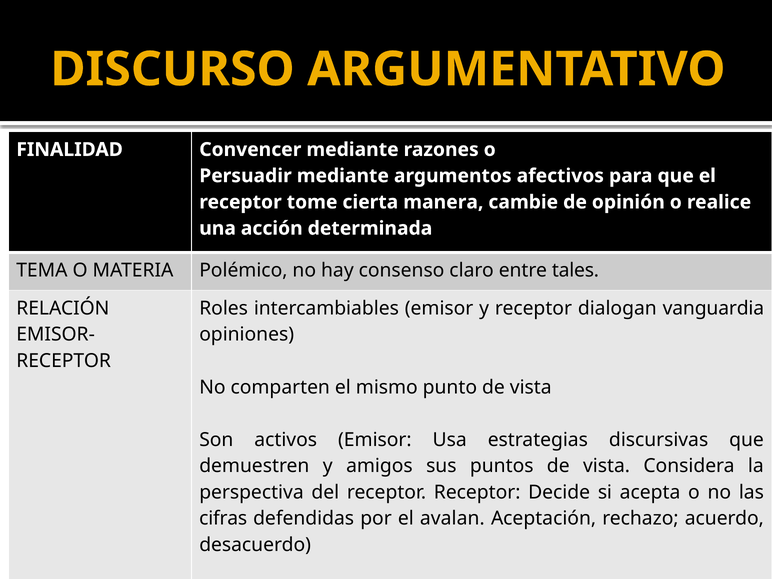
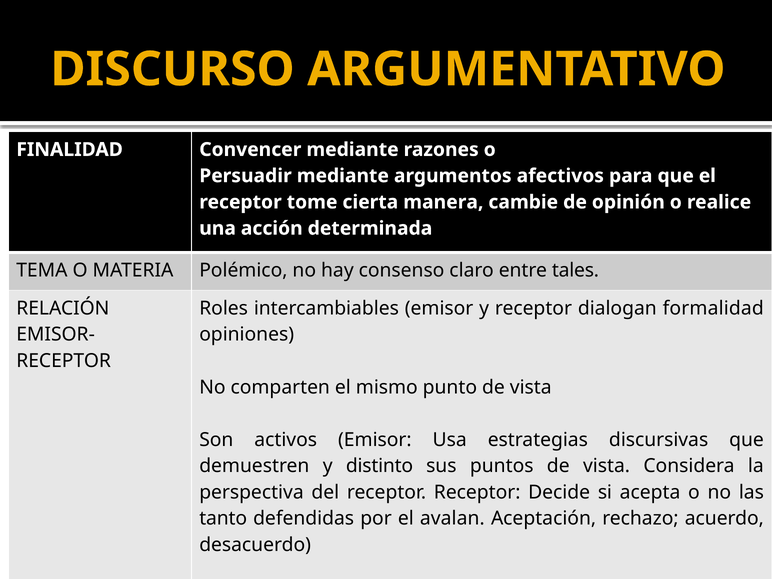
dialogan vanguardia: vanguardia -> formalidad (713, 308)
amigos: amigos -> distinto (380, 466)
cifras: cifras -> tanto (223, 518)
